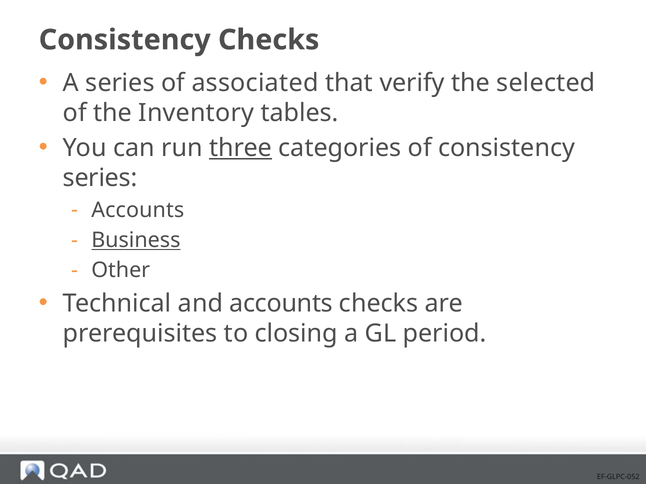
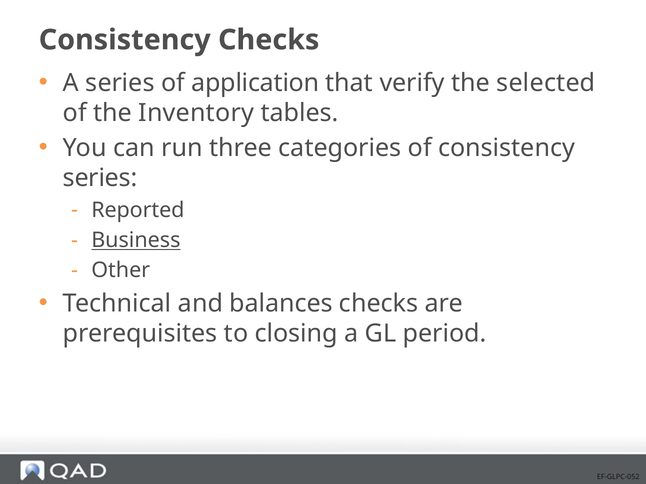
associated: associated -> application (255, 83)
three underline: present -> none (241, 148)
Accounts: Accounts -> Reported (138, 210)
and accounts: accounts -> balances (281, 304)
